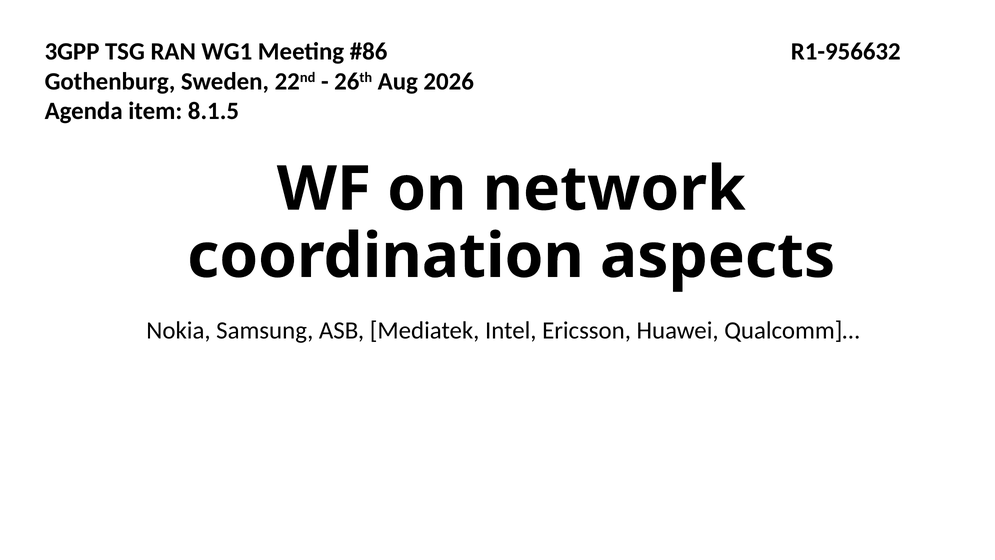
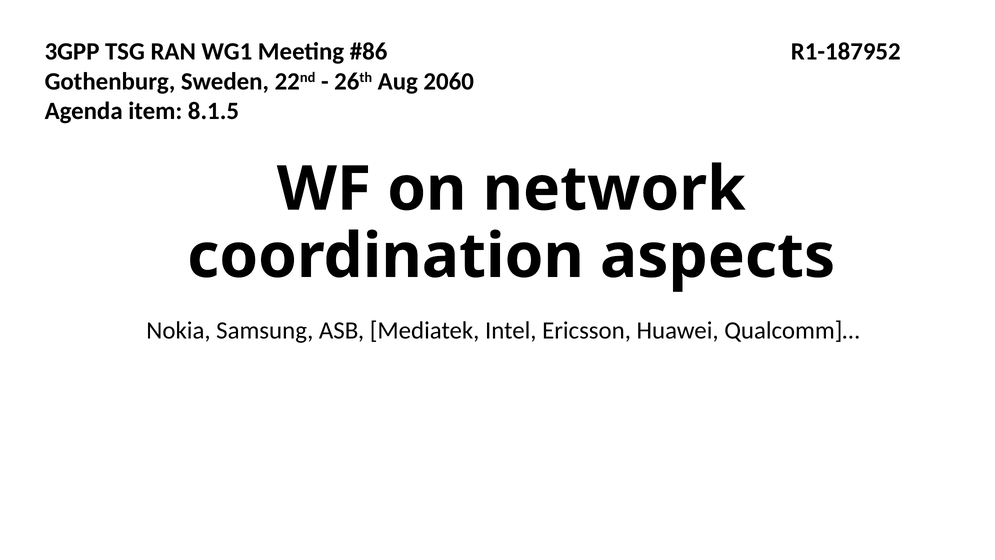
R1-956632: R1-956632 -> R1-187952 (846, 51)
2026: 2026 -> 2060 (449, 81)
